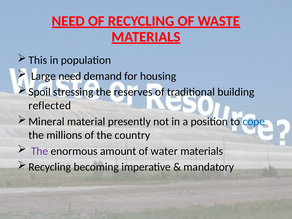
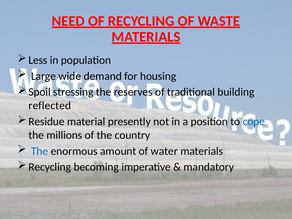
This: This -> Less (38, 60)
Large need: need -> wide (70, 76)
Mineral: Mineral -> Residue (47, 122)
The colour: purple -> blue (40, 151)
